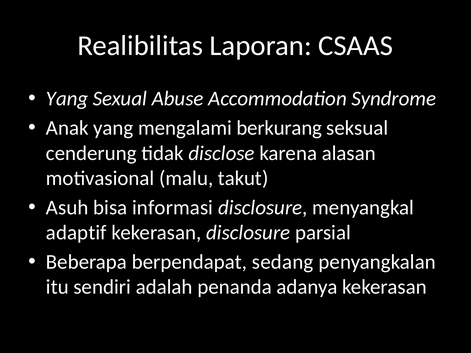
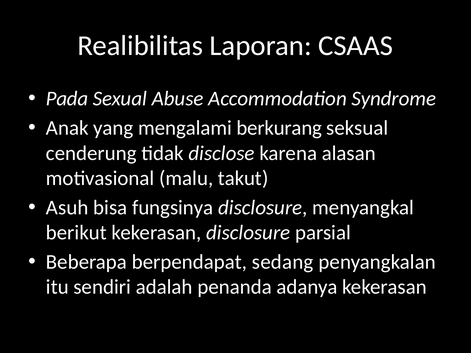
Yang: Yang -> Pada (67, 99)
informasi: informasi -> fungsinya (173, 208)
adaptif: adaptif -> berikut (76, 233)
